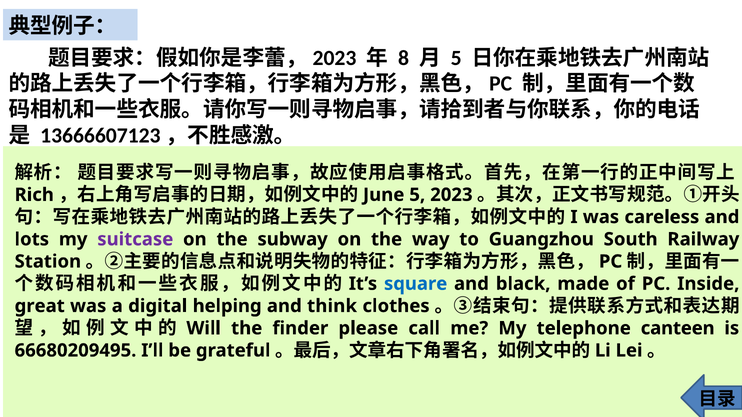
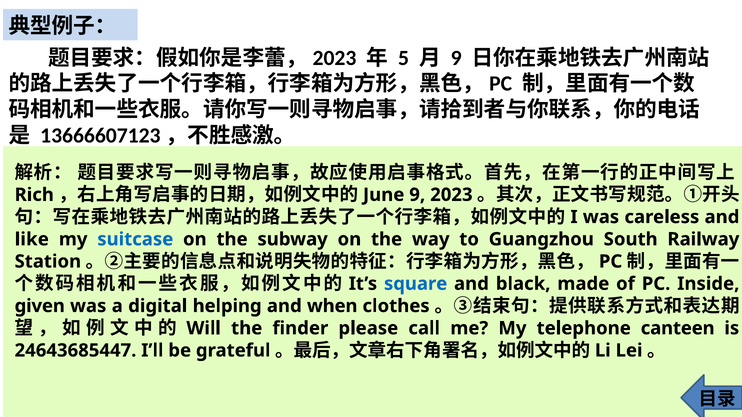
8: 8 -> 5 (404, 58)
5: 5 -> 9 (456, 58)
5: 5 -> 9 (417, 195)
lots: lots -> like (32, 239)
suitcase colour: purple -> blue (135, 239)
great: great -> given (40, 306)
think: think -> when (332, 306)
66680209495: 66680209495 -> 24643685447 (75, 351)
